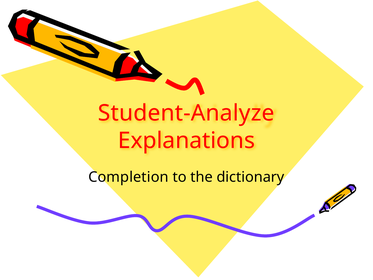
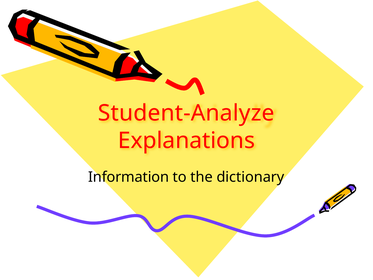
Completion: Completion -> Information (129, 177)
